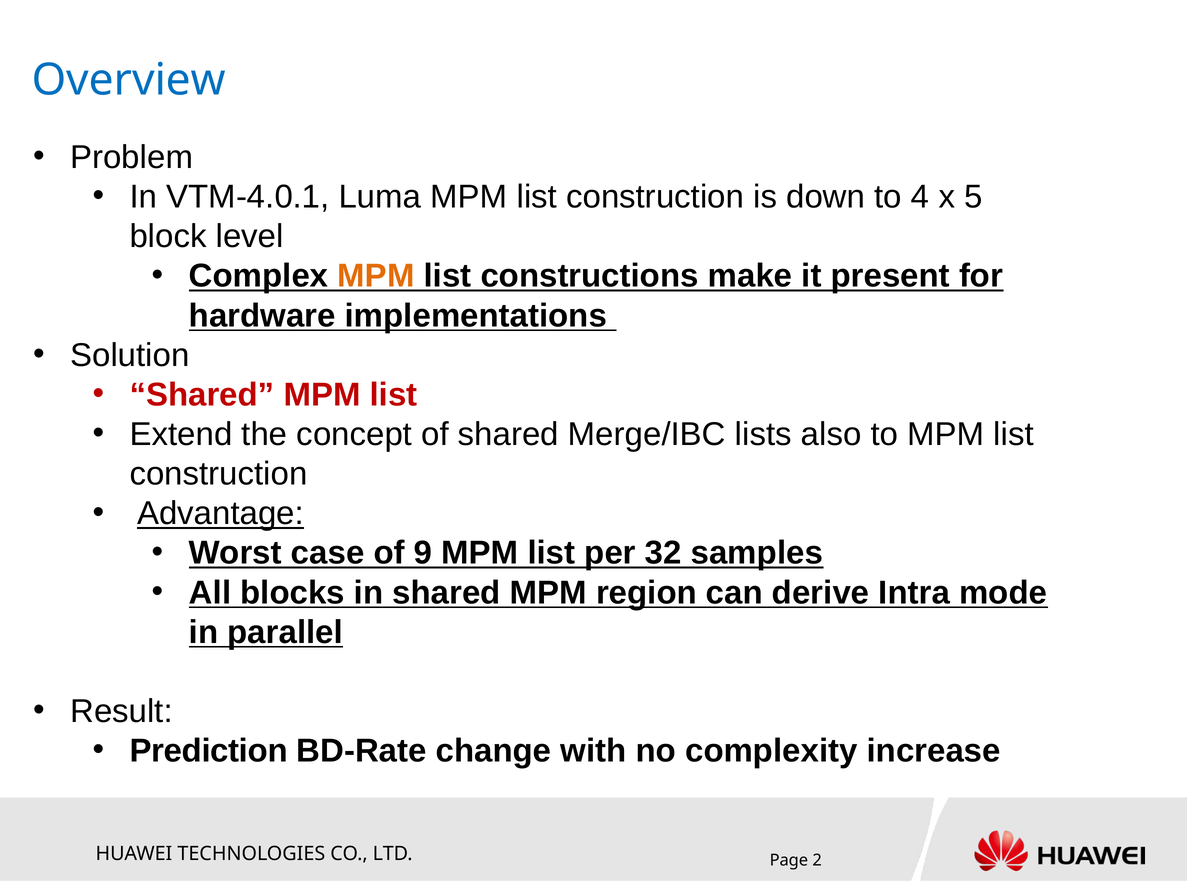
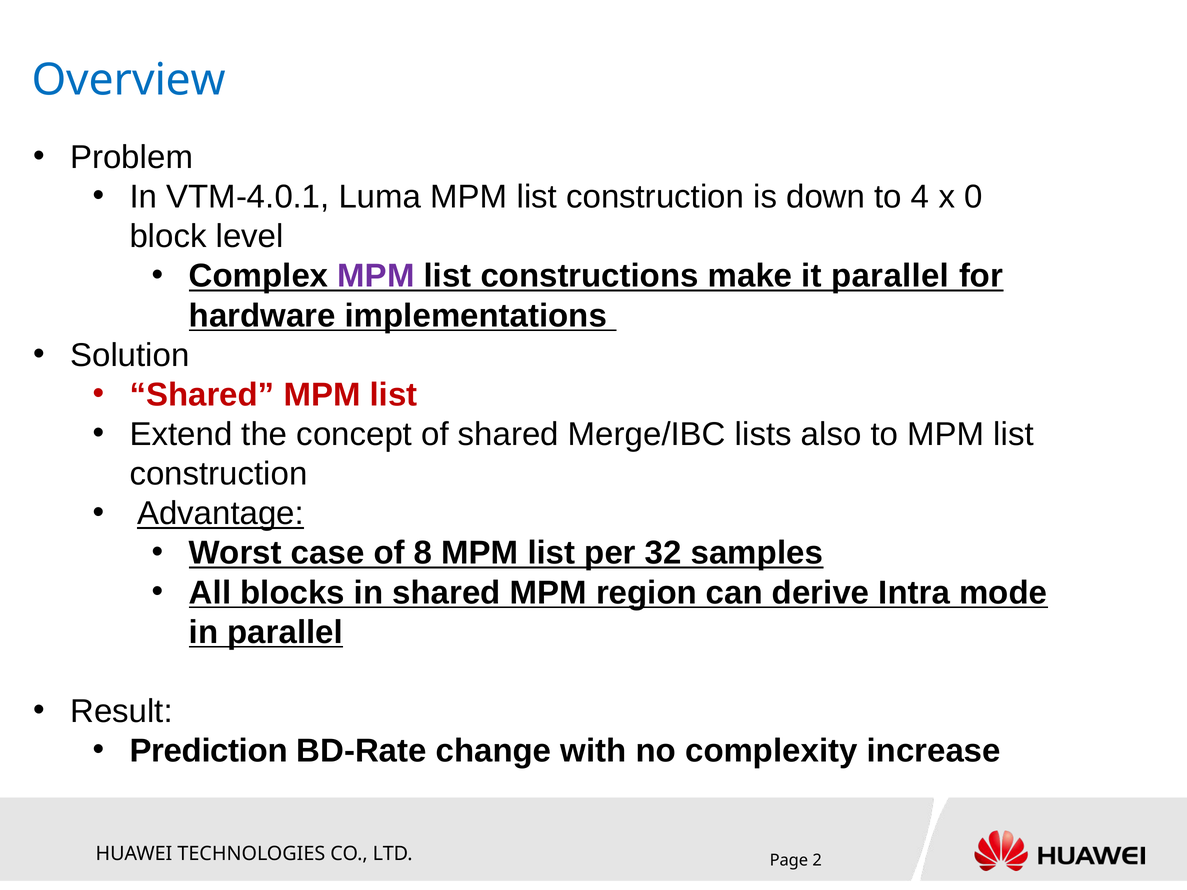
5: 5 -> 0 (973, 197)
MPM colour: orange -> purple (376, 276)
it present: present -> parallel (890, 276)
9: 9 -> 8 (423, 553)
